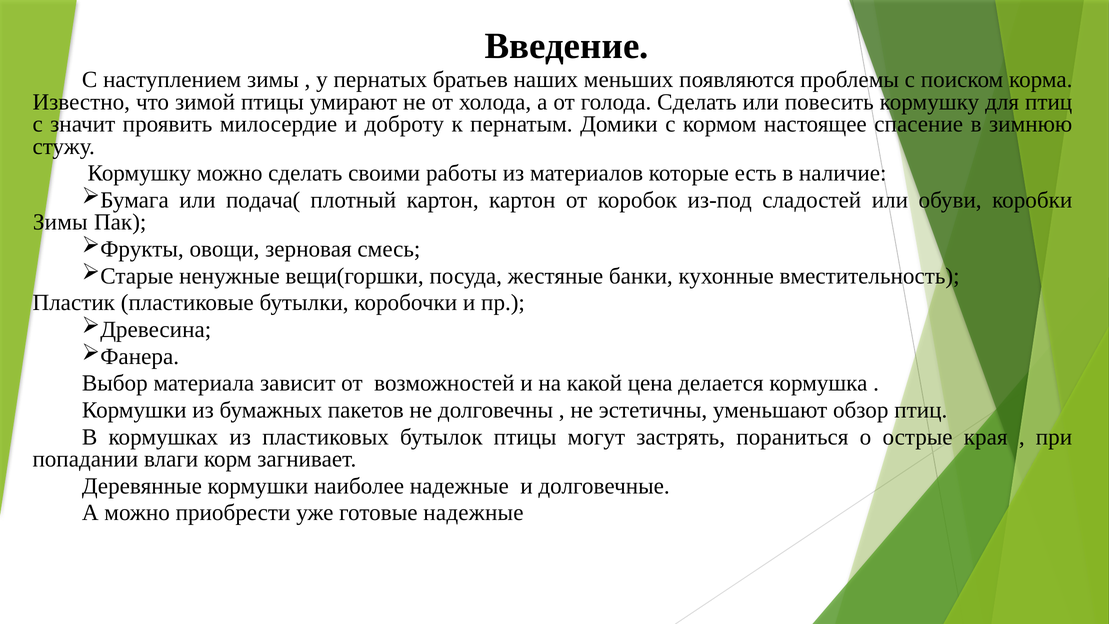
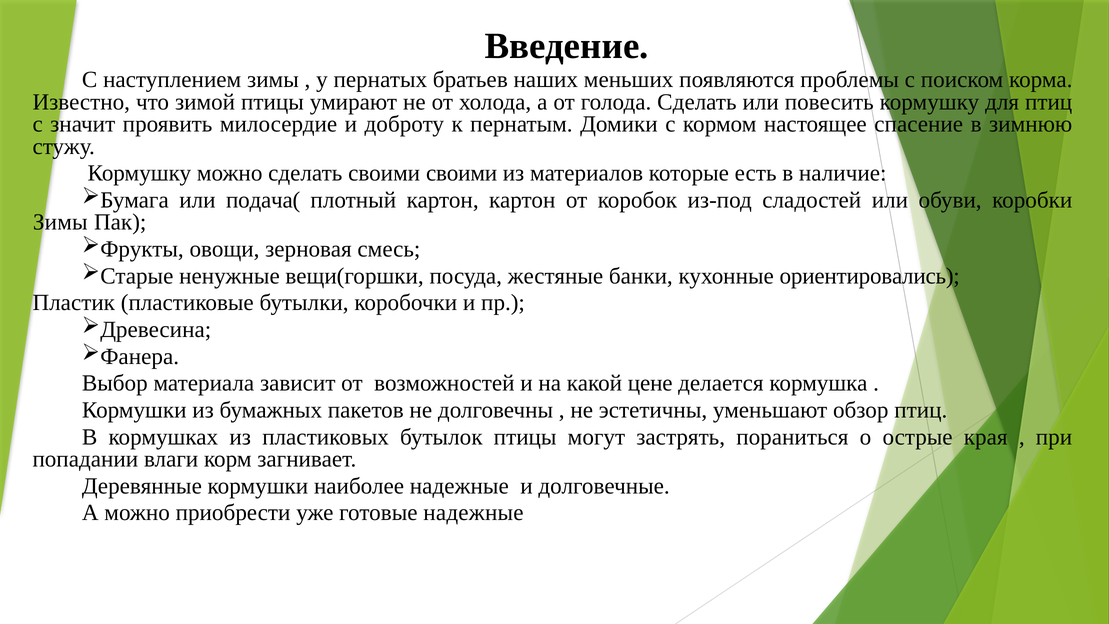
своими работы: работы -> своими (462, 173)
вместительность: вместительность -> ориентировались (870, 276)
цена: цена -> цене (650, 383)
